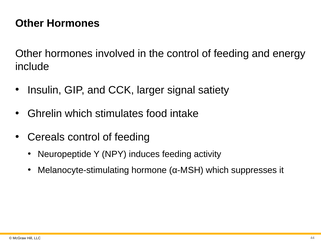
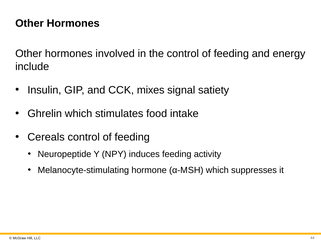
larger: larger -> mixes (151, 90)
